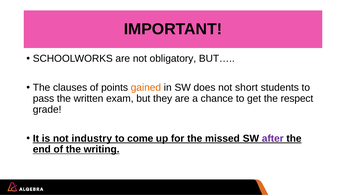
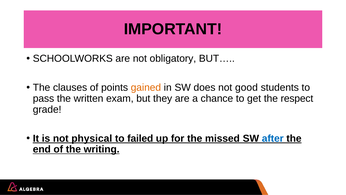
short: short -> good (246, 87)
industry: industry -> physical (92, 138)
come: come -> failed (140, 138)
after colour: purple -> blue (273, 138)
